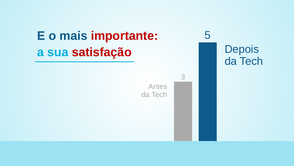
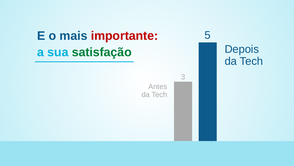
satisfação colour: red -> green (102, 52)
